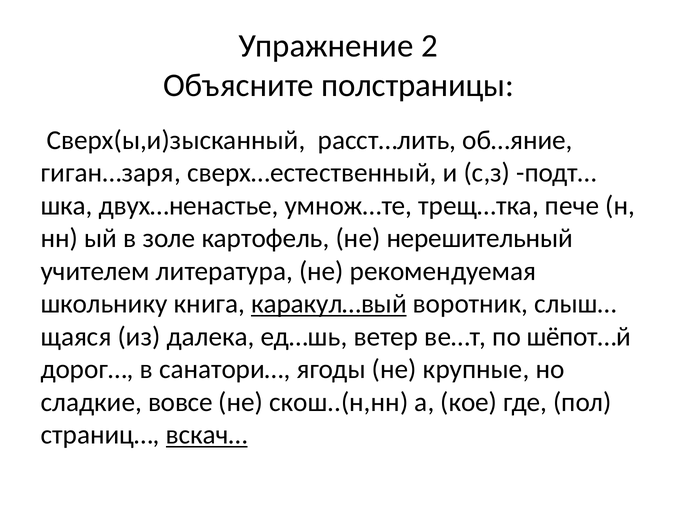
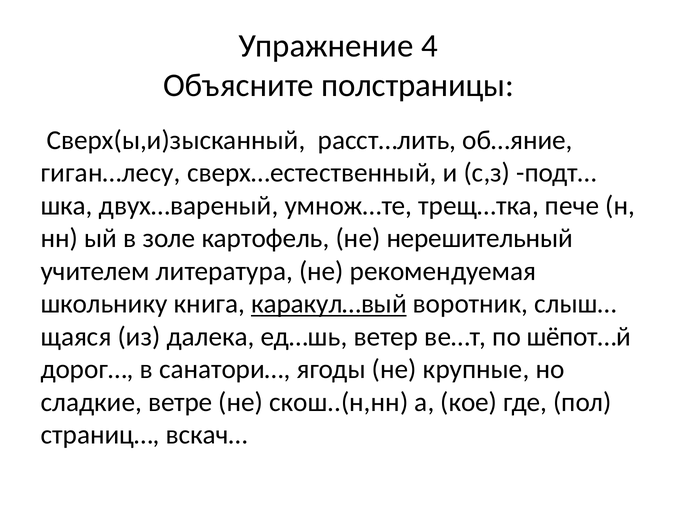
2: 2 -> 4 (429, 46)
гиган…заря: гиган…заря -> гиган…лесу (111, 173)
двух…ненастье: двух…ненастье -> двух…вареный (189, 206)
вовсе: вовсе -> ветре (180, 402)
вскач… underline: present -> none (207, 435)
